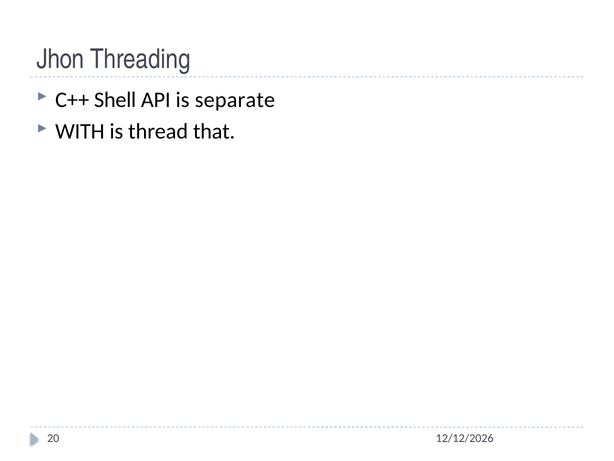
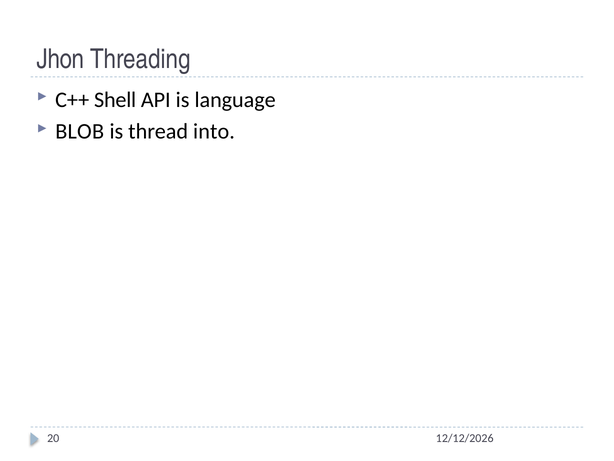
separate: separate -> language (235, 100)
WITH: WITH -> BLOB (80, 131)
that: that -> into (214, 131)
